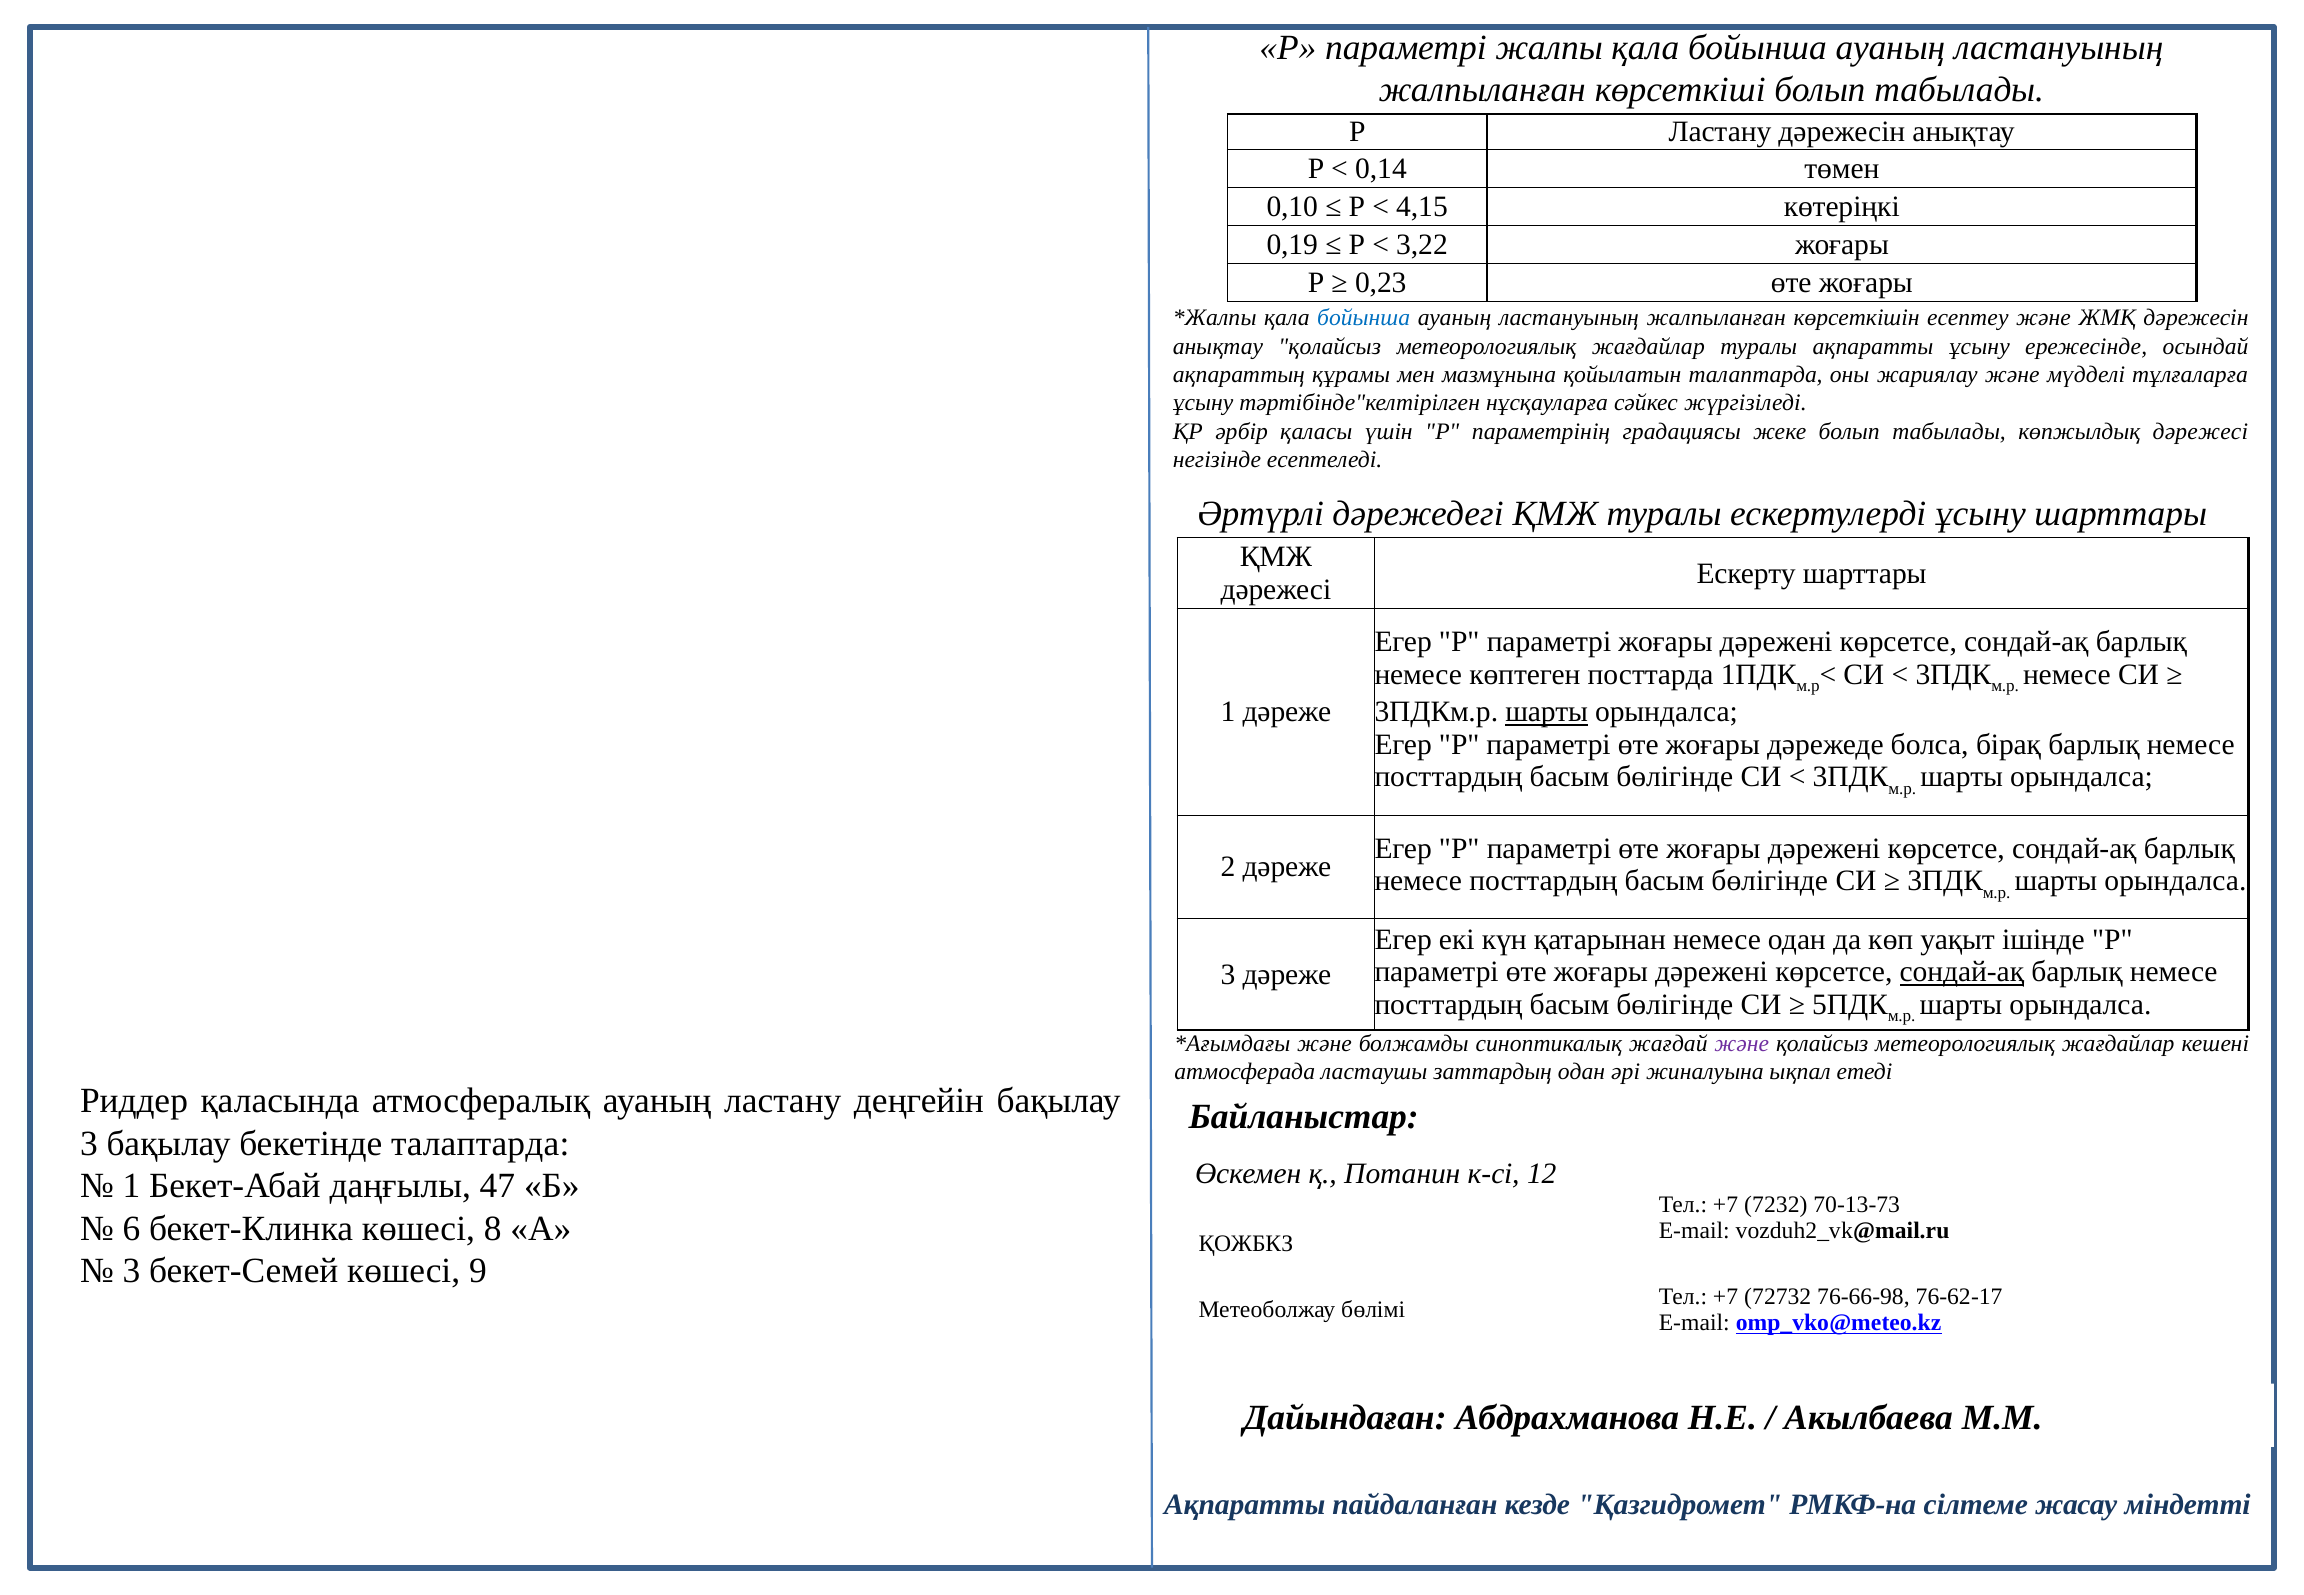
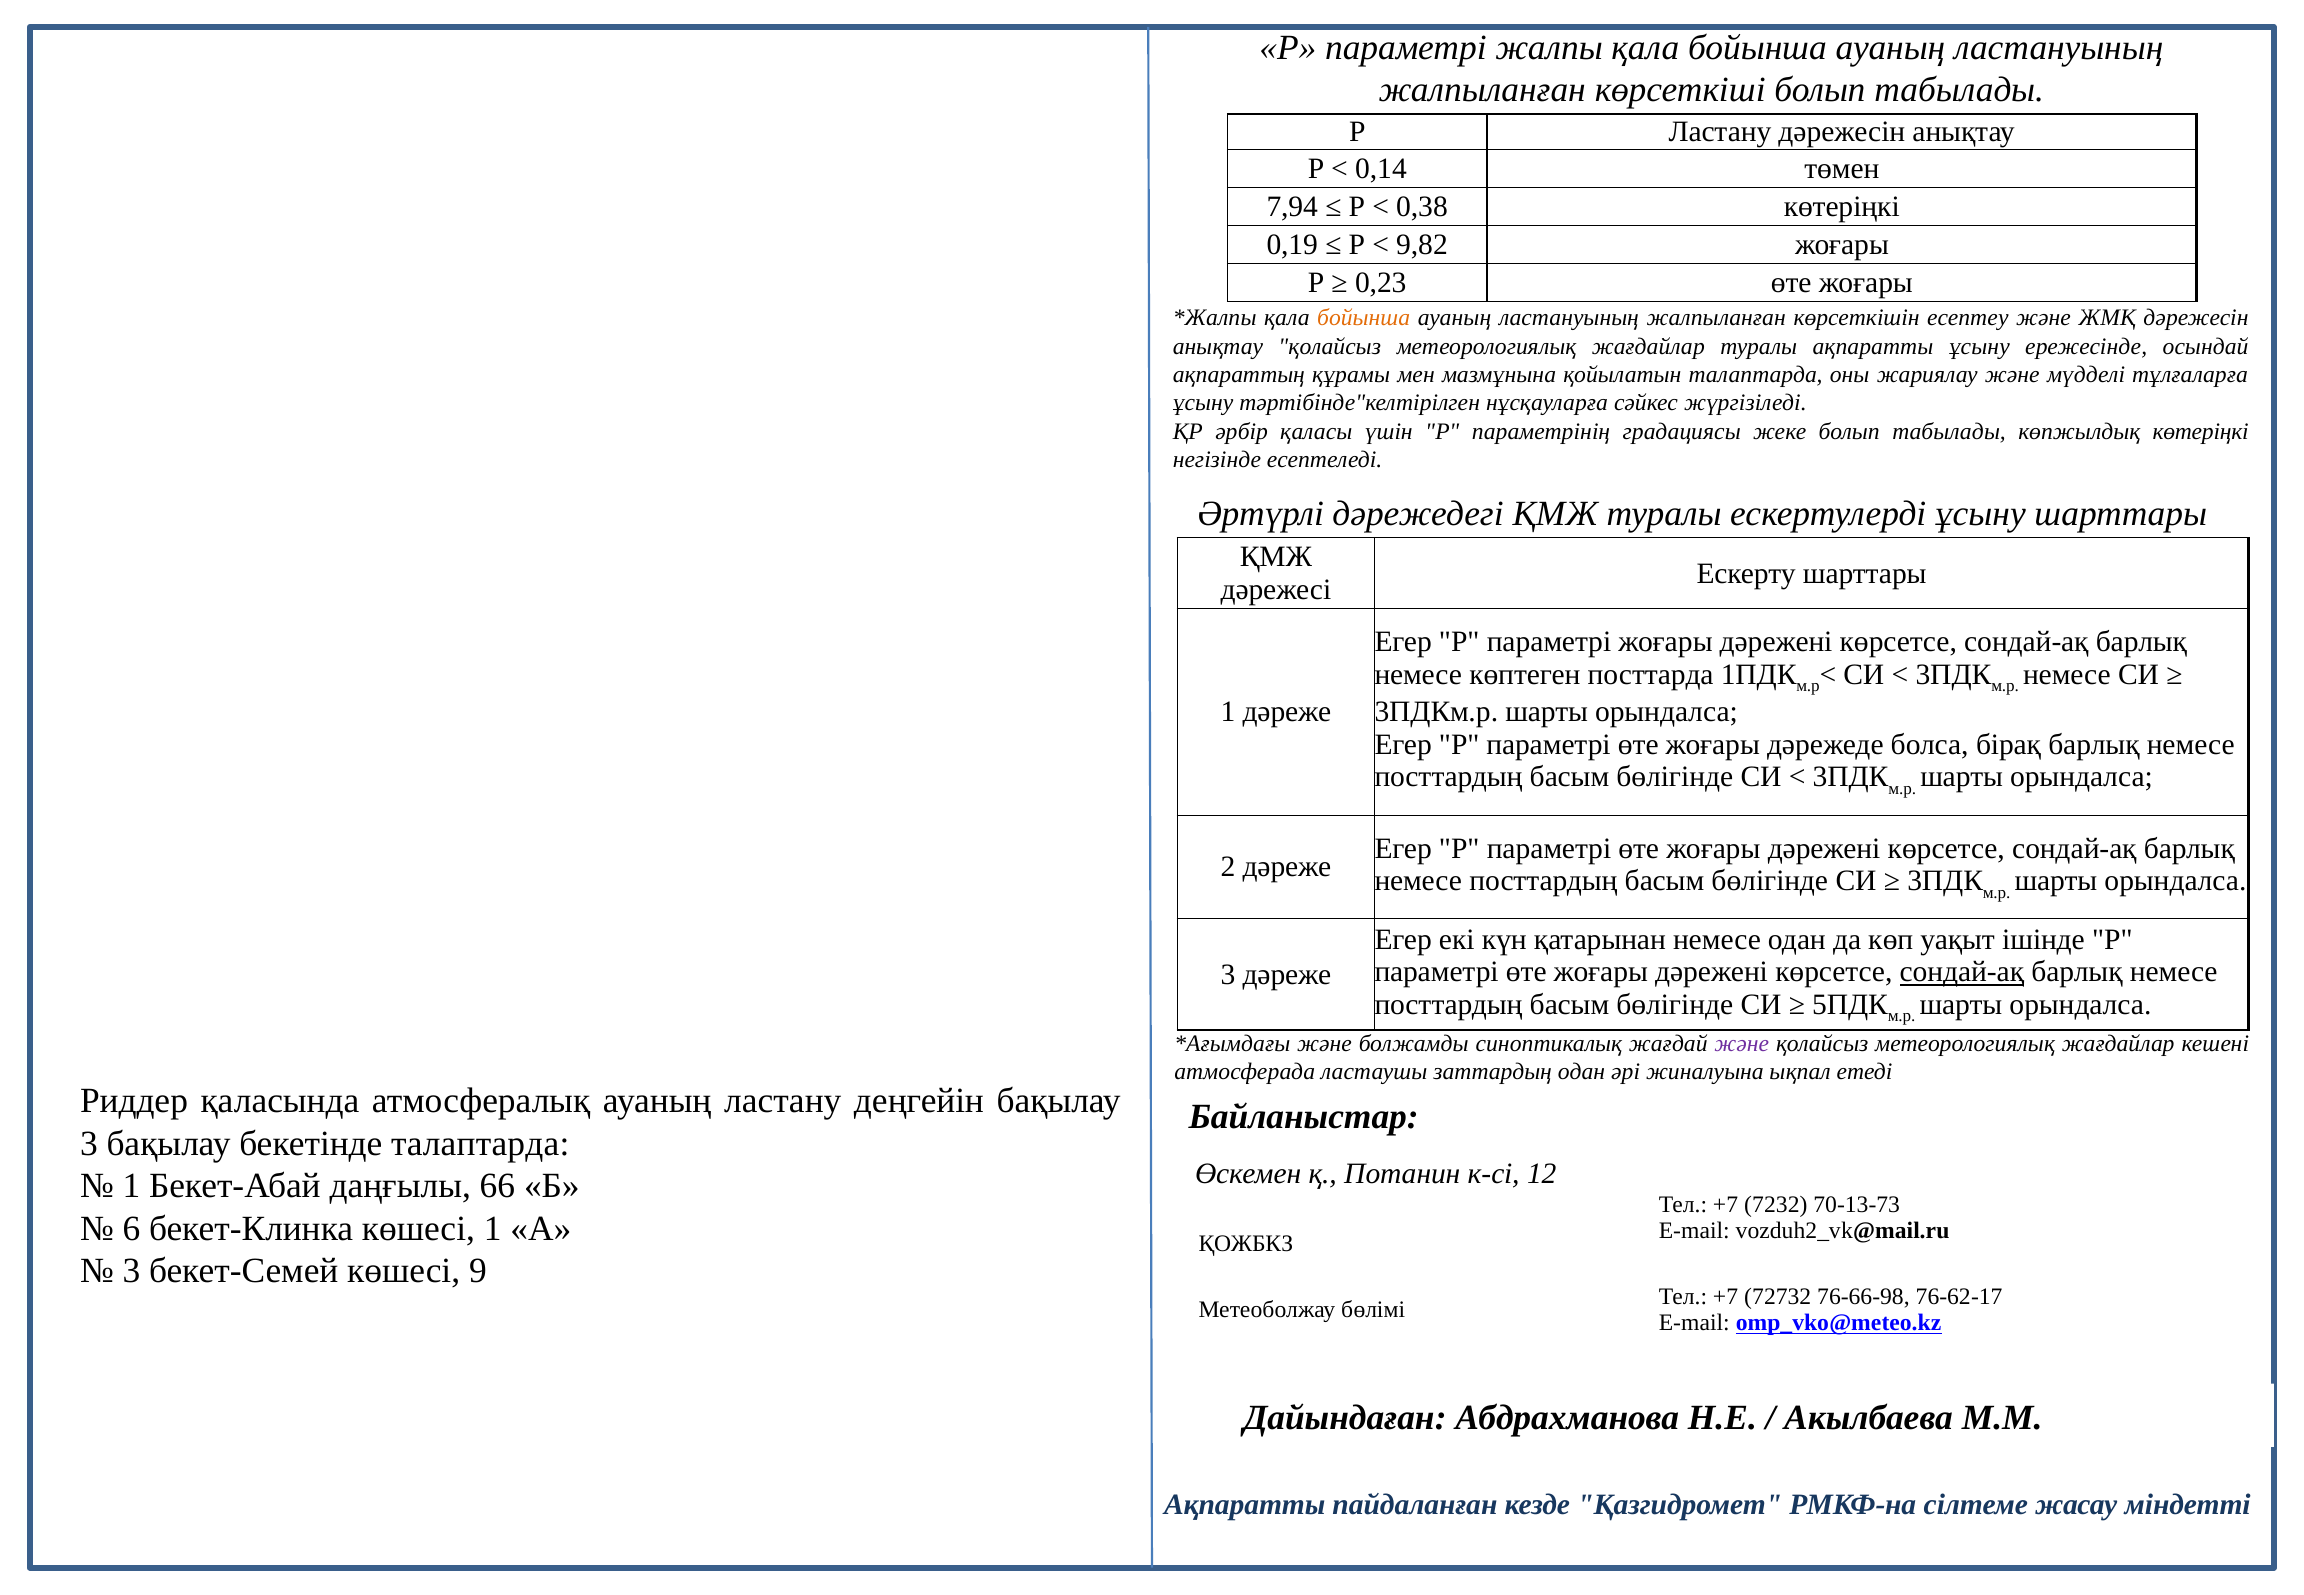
0,10: 0,10 -> 7,94 (1292, 206)
4,15: 4,15 -> 0,38 (1422, 206)
3,22: 3,22 -> 9,82 (1422, 244)
бойынша colour: blue -> orange (1364, 318)
көпжылдық дәрежесі: дәрежесі -> көтеріңкі (2201, 431)
шарты underline: present -> none (1547, 712)
47: 47 -> 66 (497, 1186)
көшесі 8: 8 -> 1 (493, 1229)
